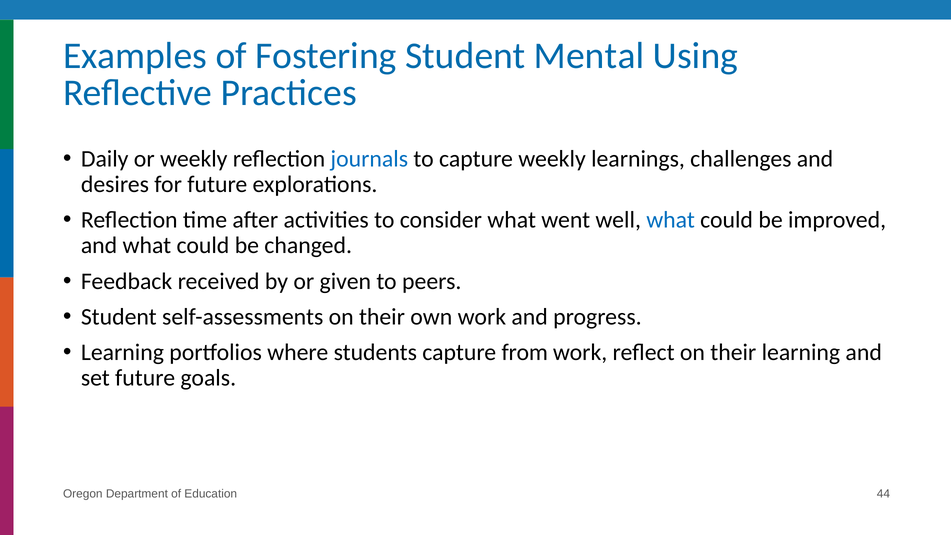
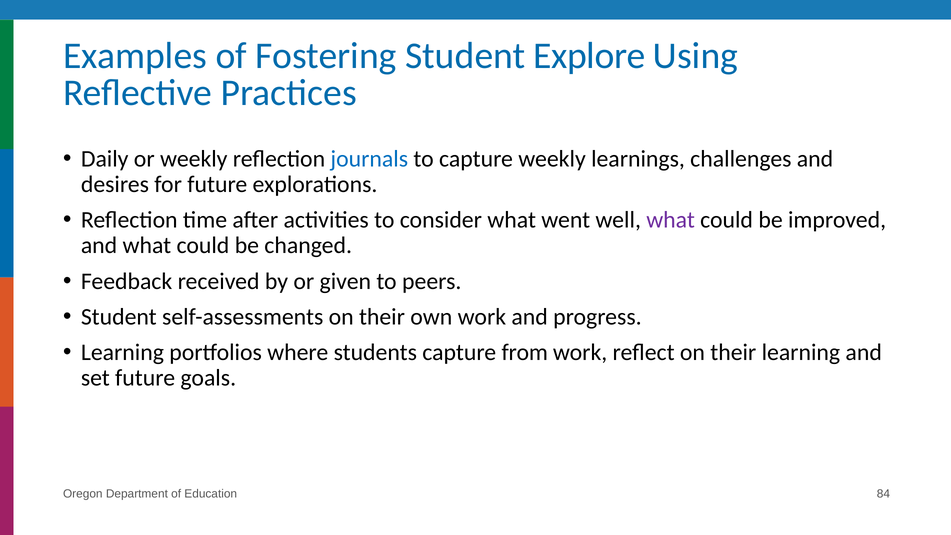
Mental: Mental -> Explore (589, 56)
what colour: blue -> purple (671, 220)
44: 44 -> 84 (883, 494)
